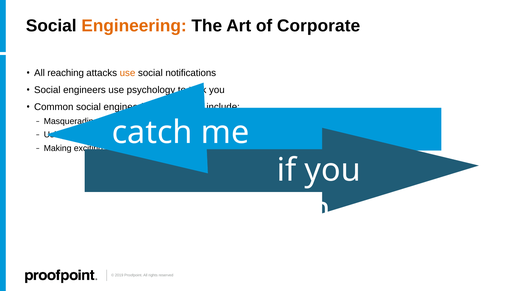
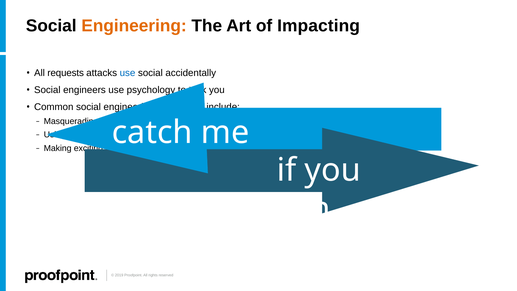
Corporate: Corporate -> Impacting (319, 26)
reaching: reaching -> requests (66, 73)
use colour: orange -> blue (128, 73)
notifications: notifications -> accidentally (191, 73)
